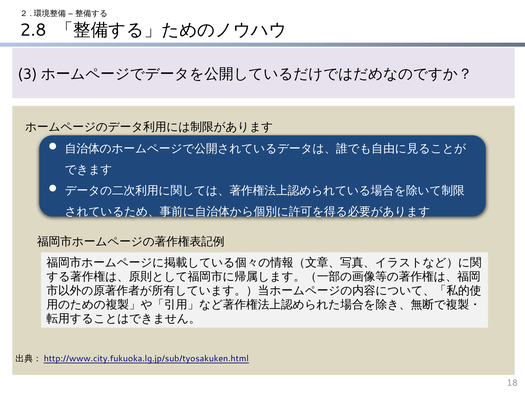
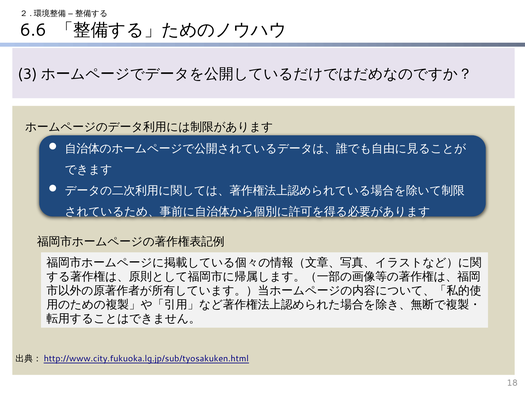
2.8: 2.8 -> 6.6 (33, 30)
